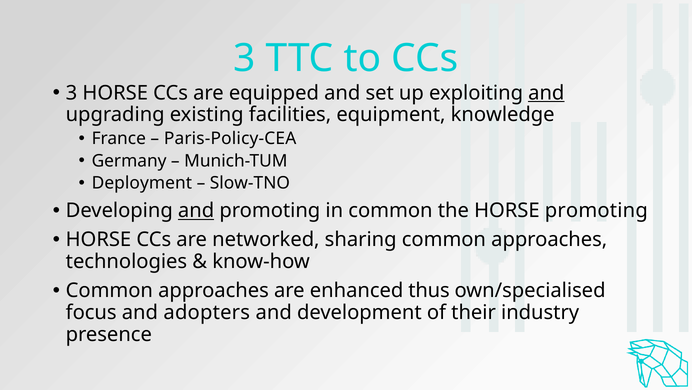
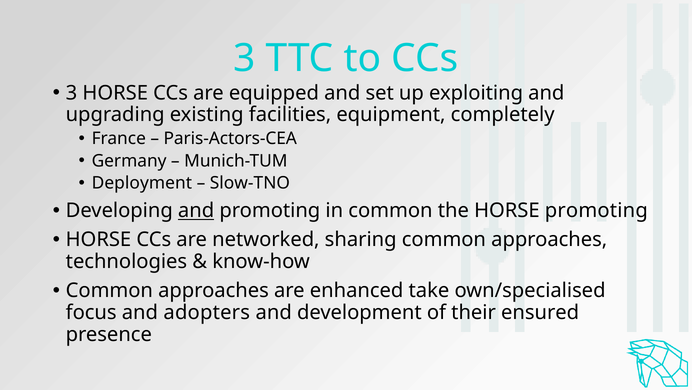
and underline: present -> none (546, 93)
knowledge: knowledge -> completely (503, 114)
Paris-Policy-CEA: Paris-Policy-CEA -> Paris-Actors-CEA (230, 138)
thus: thus -> take (429, 290)
industry: industry -> ensured (540, 312)
